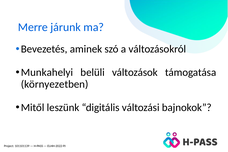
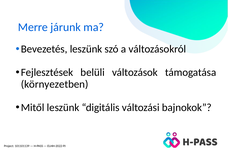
Bevezetés aminek: aminek -> leszünk (86, 49)
Munkahelyi: Munkahelyi -> Fejlesztések (47, 72)
